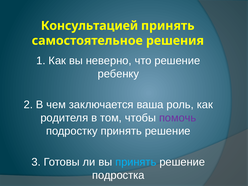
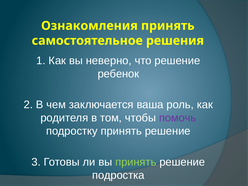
Консультацией: Консультацией -> Ознакомления (89, 26)
ребенку: ребенку -> ребенок (118, 74)
принять colour: light blue -> light green (136, 162)
